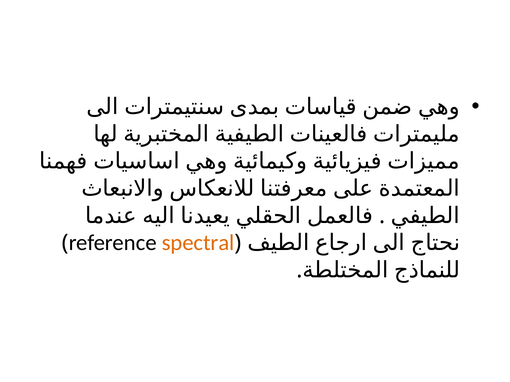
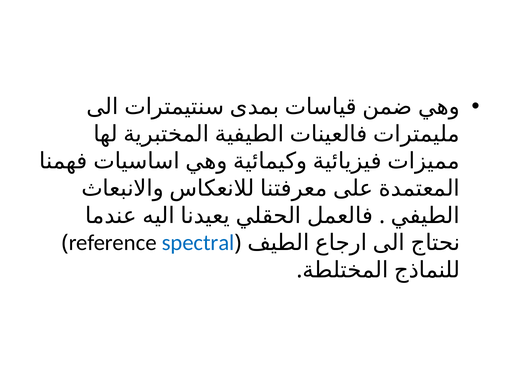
spectral colour: orange -> blue (198, 243)
